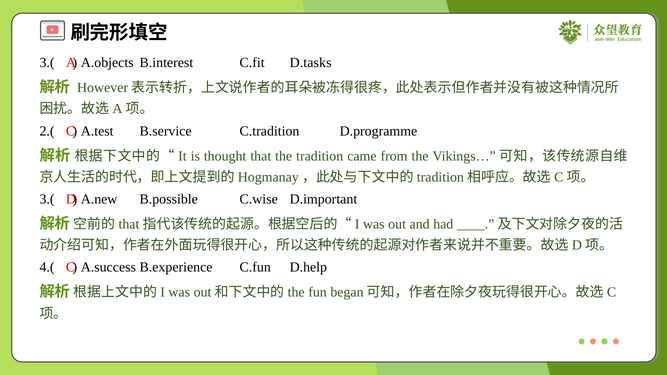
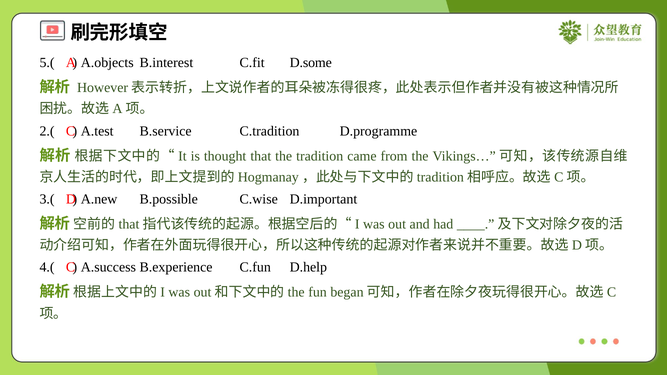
3.(: 3.( -> 5.( (47, 62)
D.tasks: D.tasks -> D.some (311, 62)
